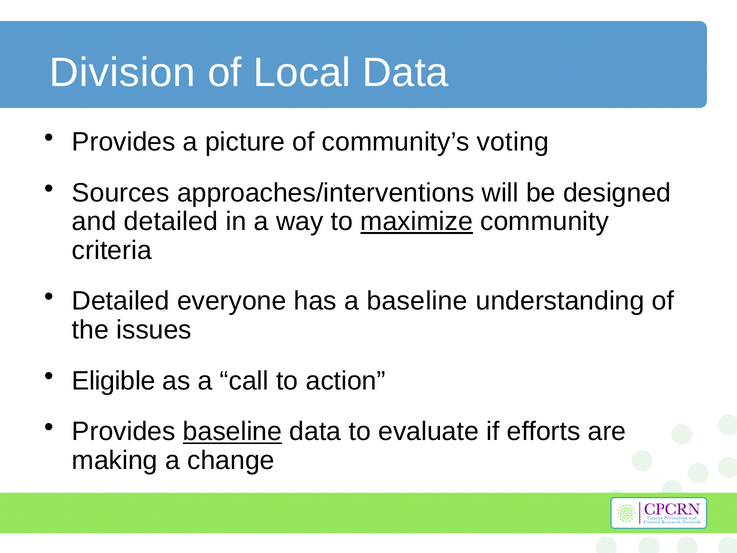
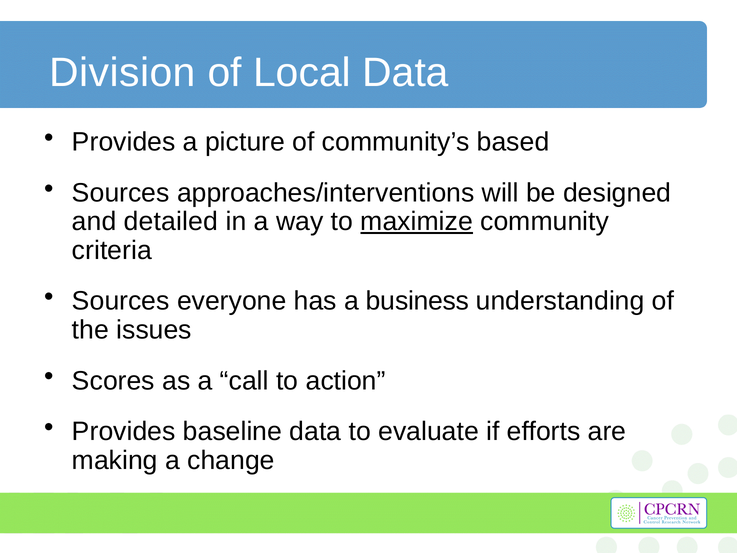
voting: voting -> based (513, 142)
Detailed: Detailed -> Sources (121, 301)
a baseline: baseline -> business (418, 301)
Eligible: Eligible -> Scores (113, 381)
baseline underline: present -> none (232, 431)
